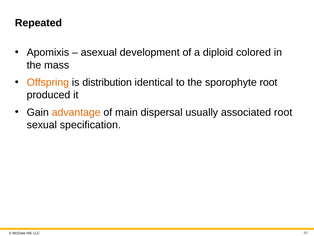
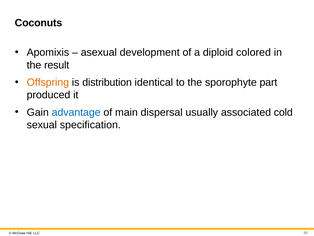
Repeated: Repeated -> Coconuts (38, 23)
mass: mass -> result (57, 65)
sporophyte root: root -> part (268, 82)
advantage colour: orange -> blue (76, 112)
associated root: root -> cold (283, 112)
